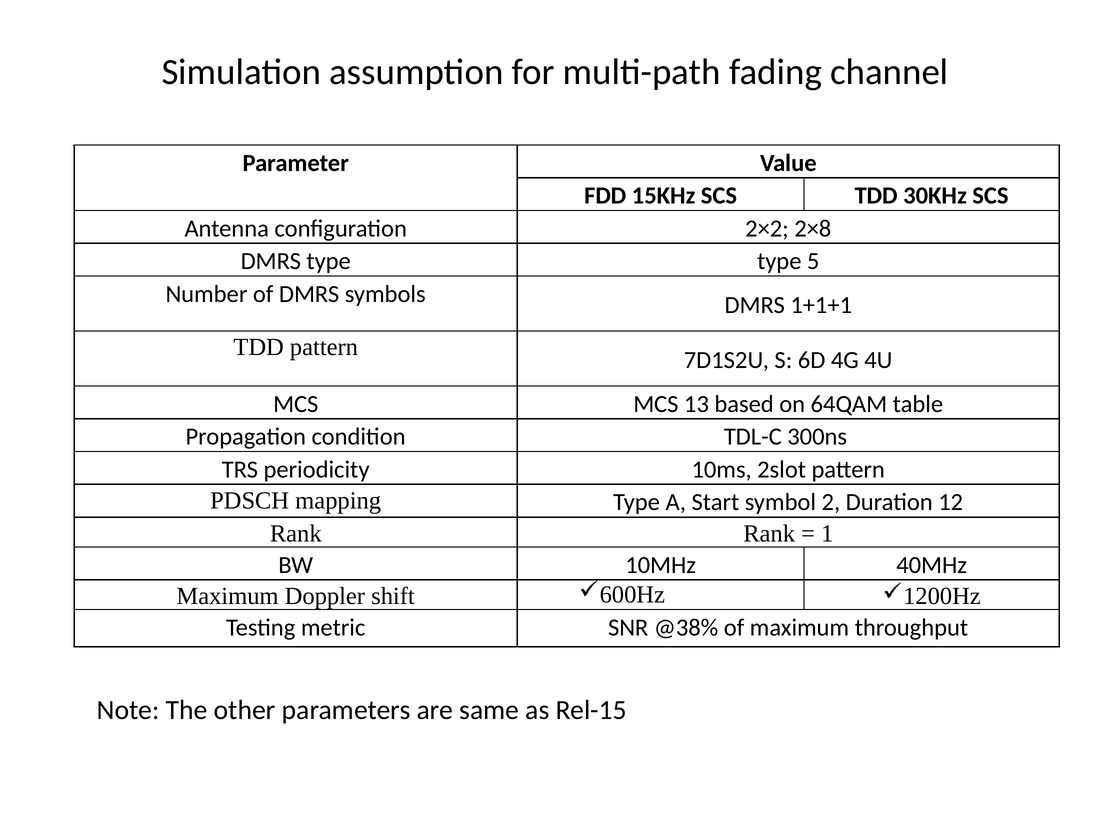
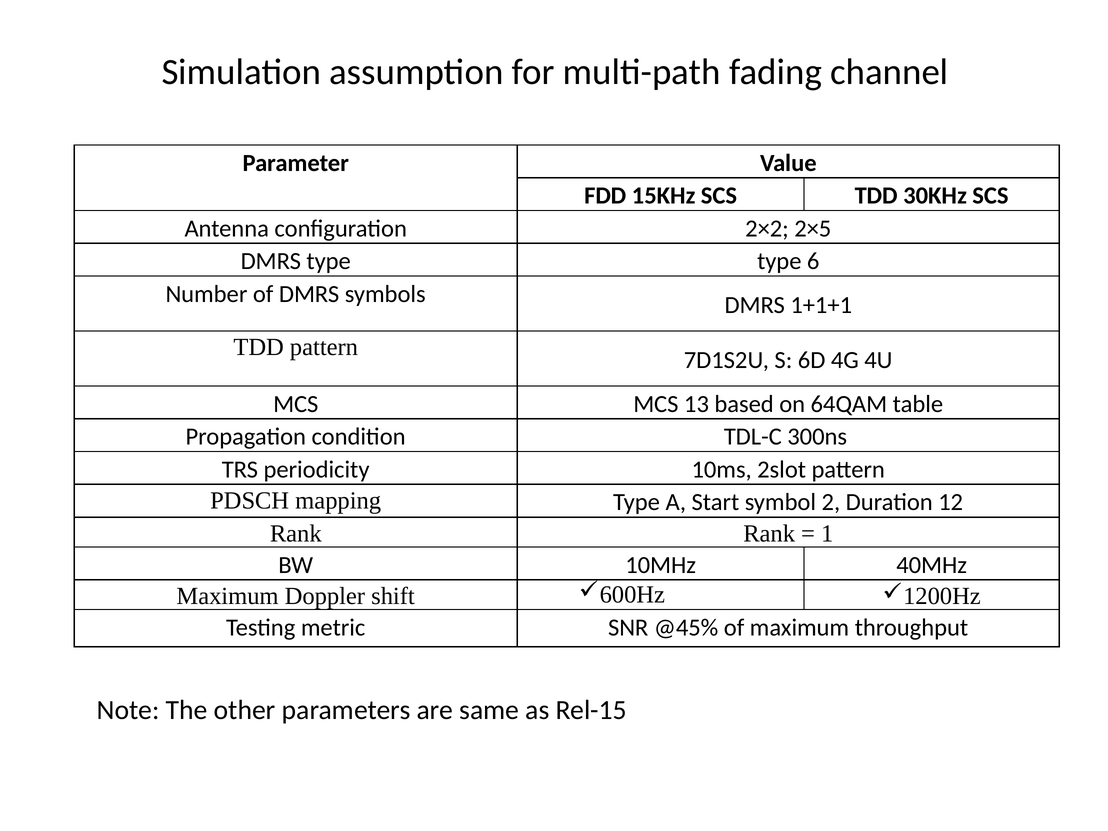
2×8: 2×8 -> 2×5 (813, 228)
5: 5 -> 6 (813, 261)
@38%: @38% -> @45% (686, 627)
